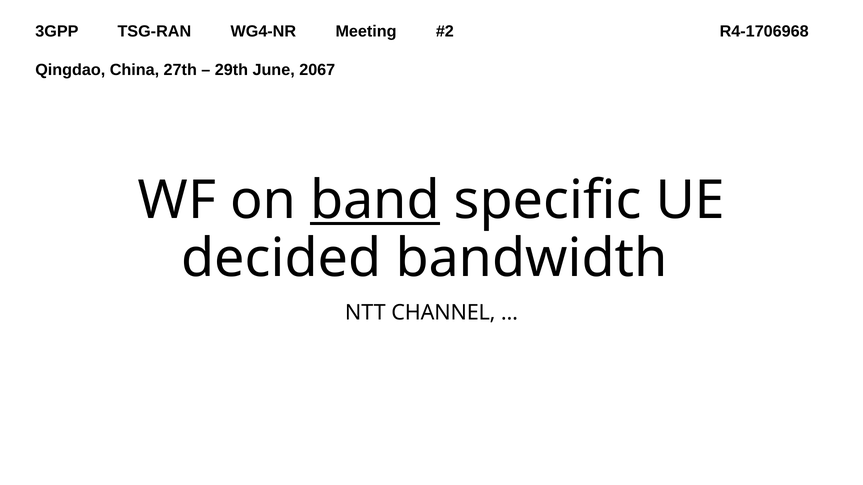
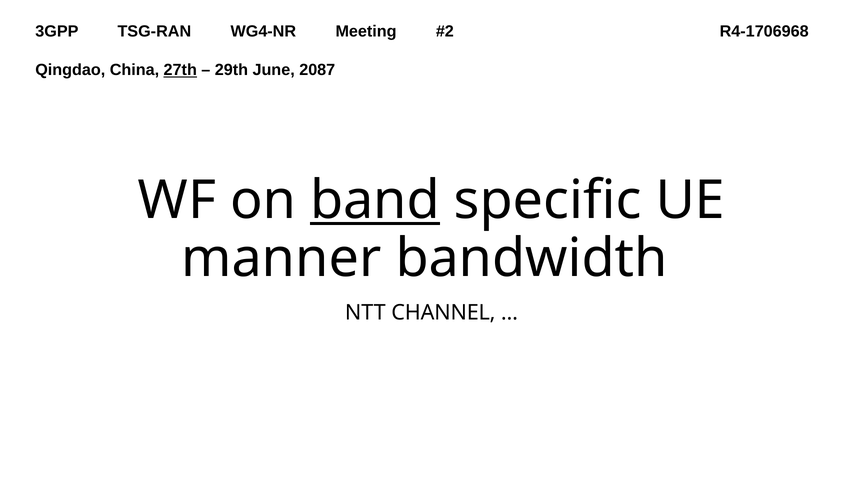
27th underline: none -> present (180, 70)
2067: 2067 -> 2087 (317, 70)
decided: decided -> manner (281, 259)
